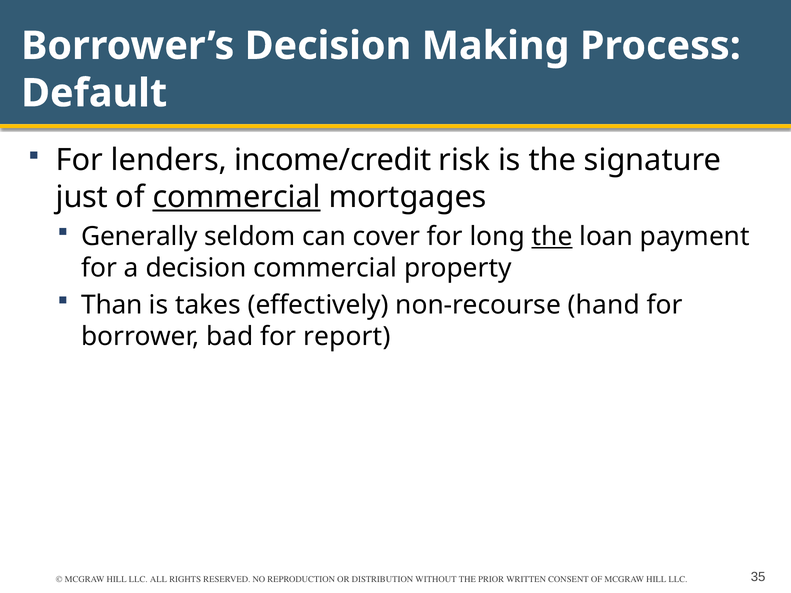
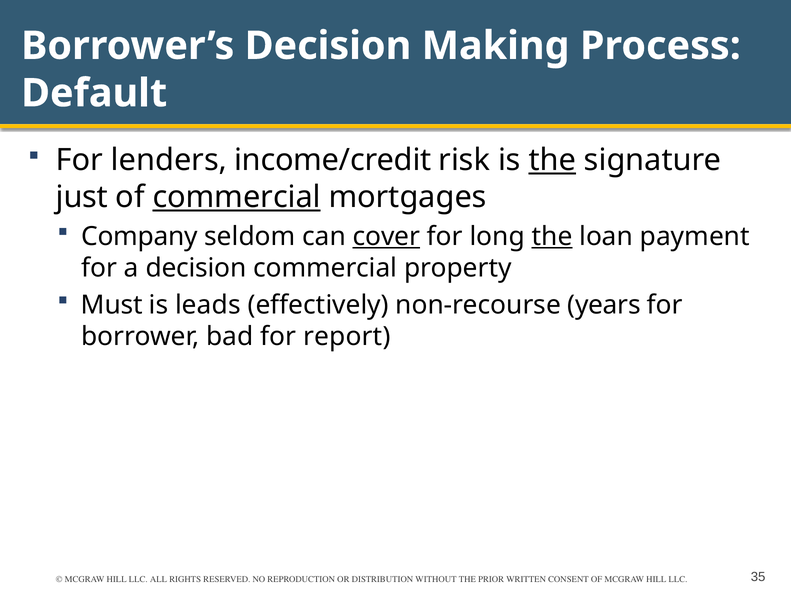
the underline: none -> present (552, 160)
Generally: Generally -> Company (139, 237)
cover underline: none -> present (386, 237)
Than: Than -> Must (112, 305)
takes: takes -> leads (208, 305)
hand: hand -> years (604, 305)
